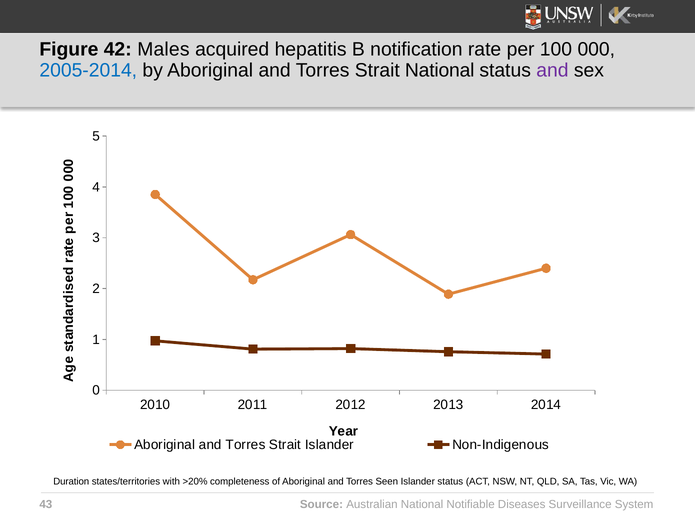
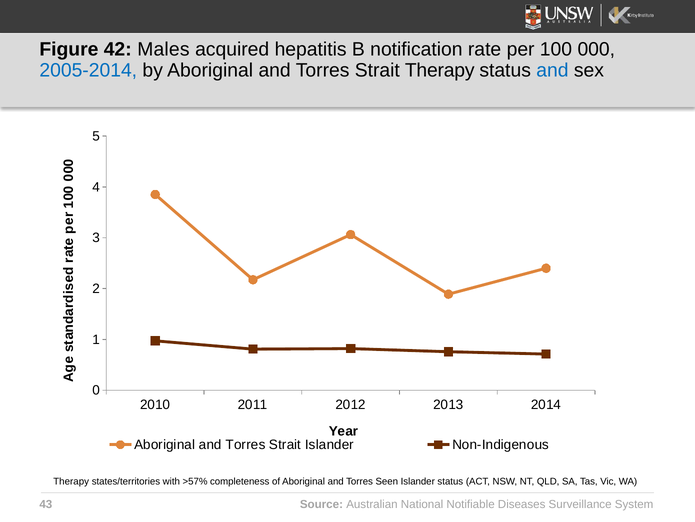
Strait National: National -> Therapy (440, 70)
and colour: purple -> blue (552, 70)
Duration: Duration -> Therapy (71, 481)
>20%: >20% -> >57% (195, 481)
